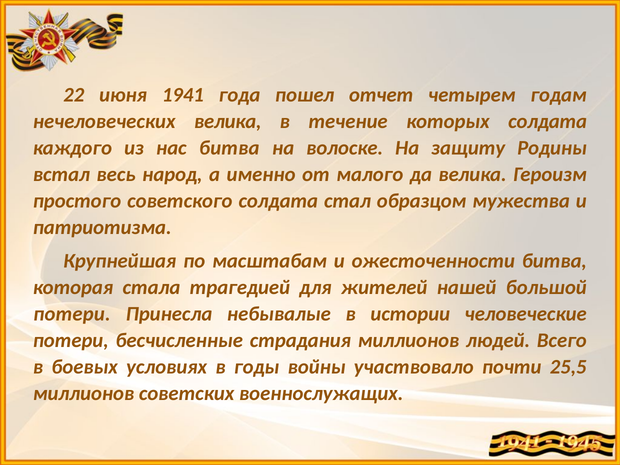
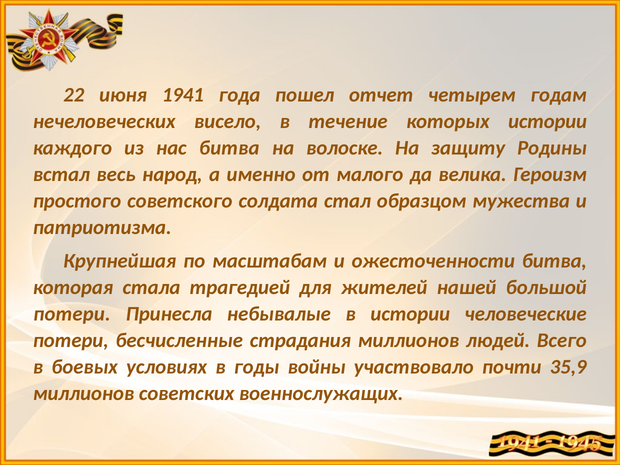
нечеловеческих велика: велика -> висело (228, 121)
которых солдата: солдата -> истории (548, 121)
25,5: 25,5 -> 35,9 (568, 367)
